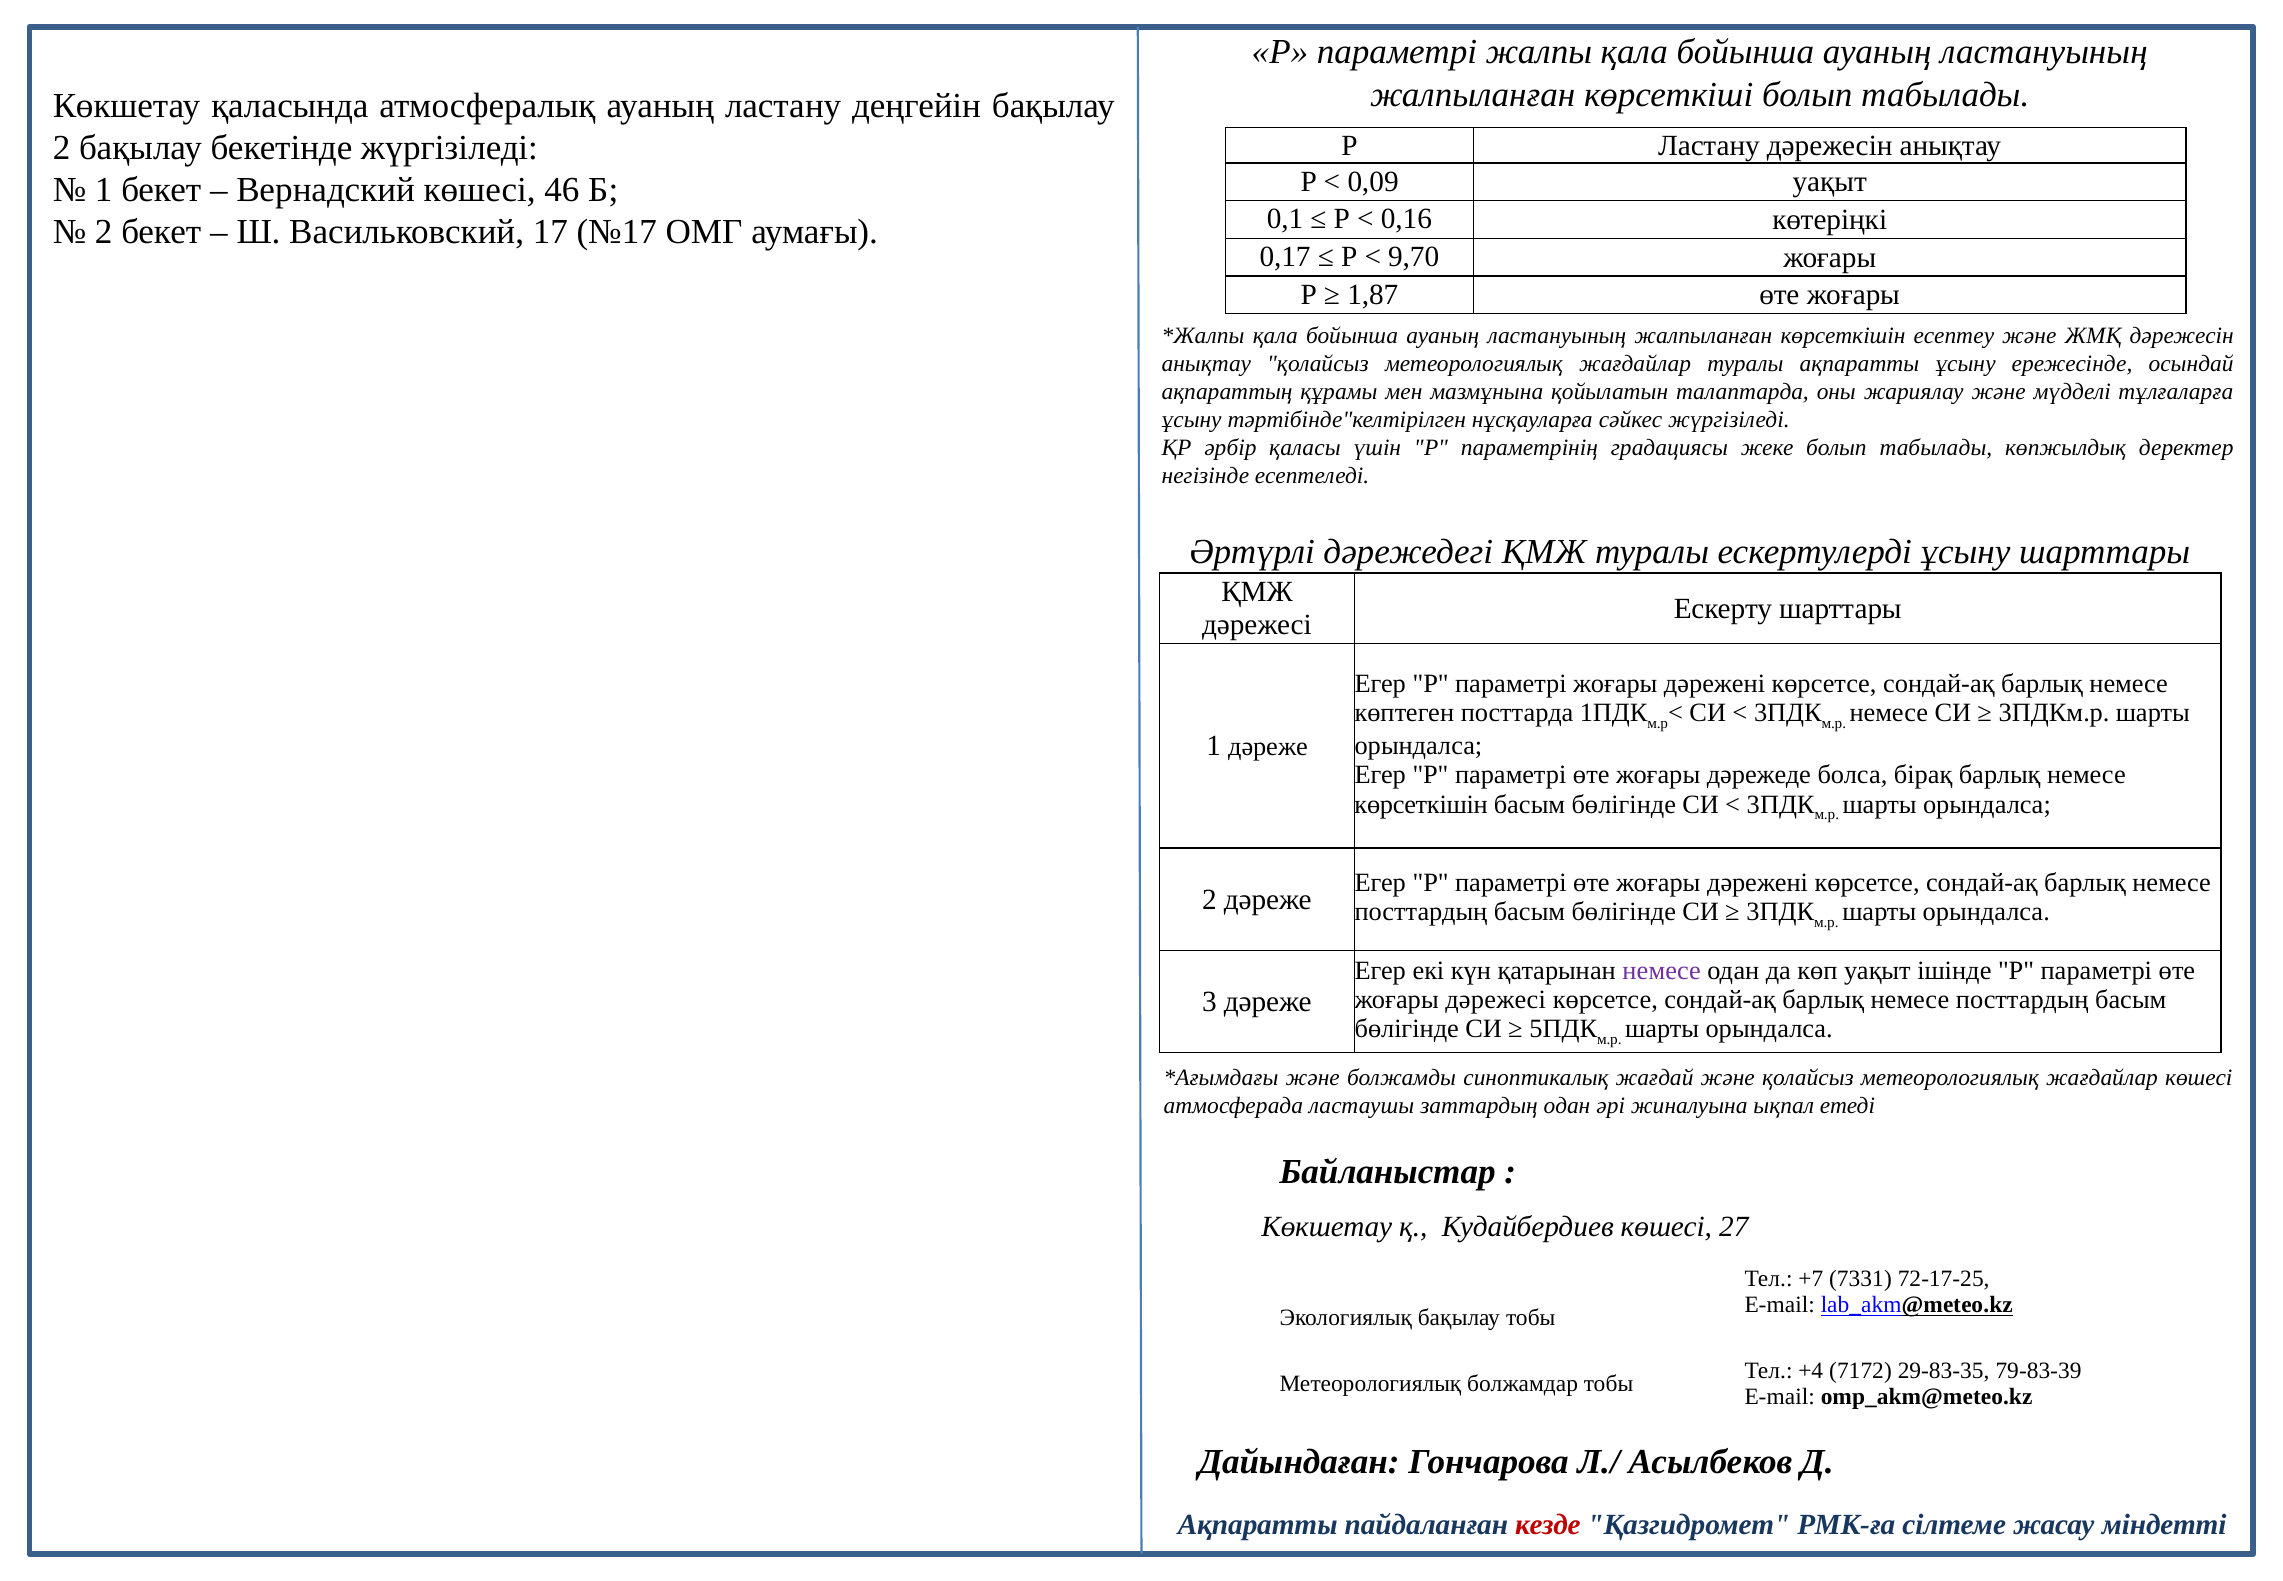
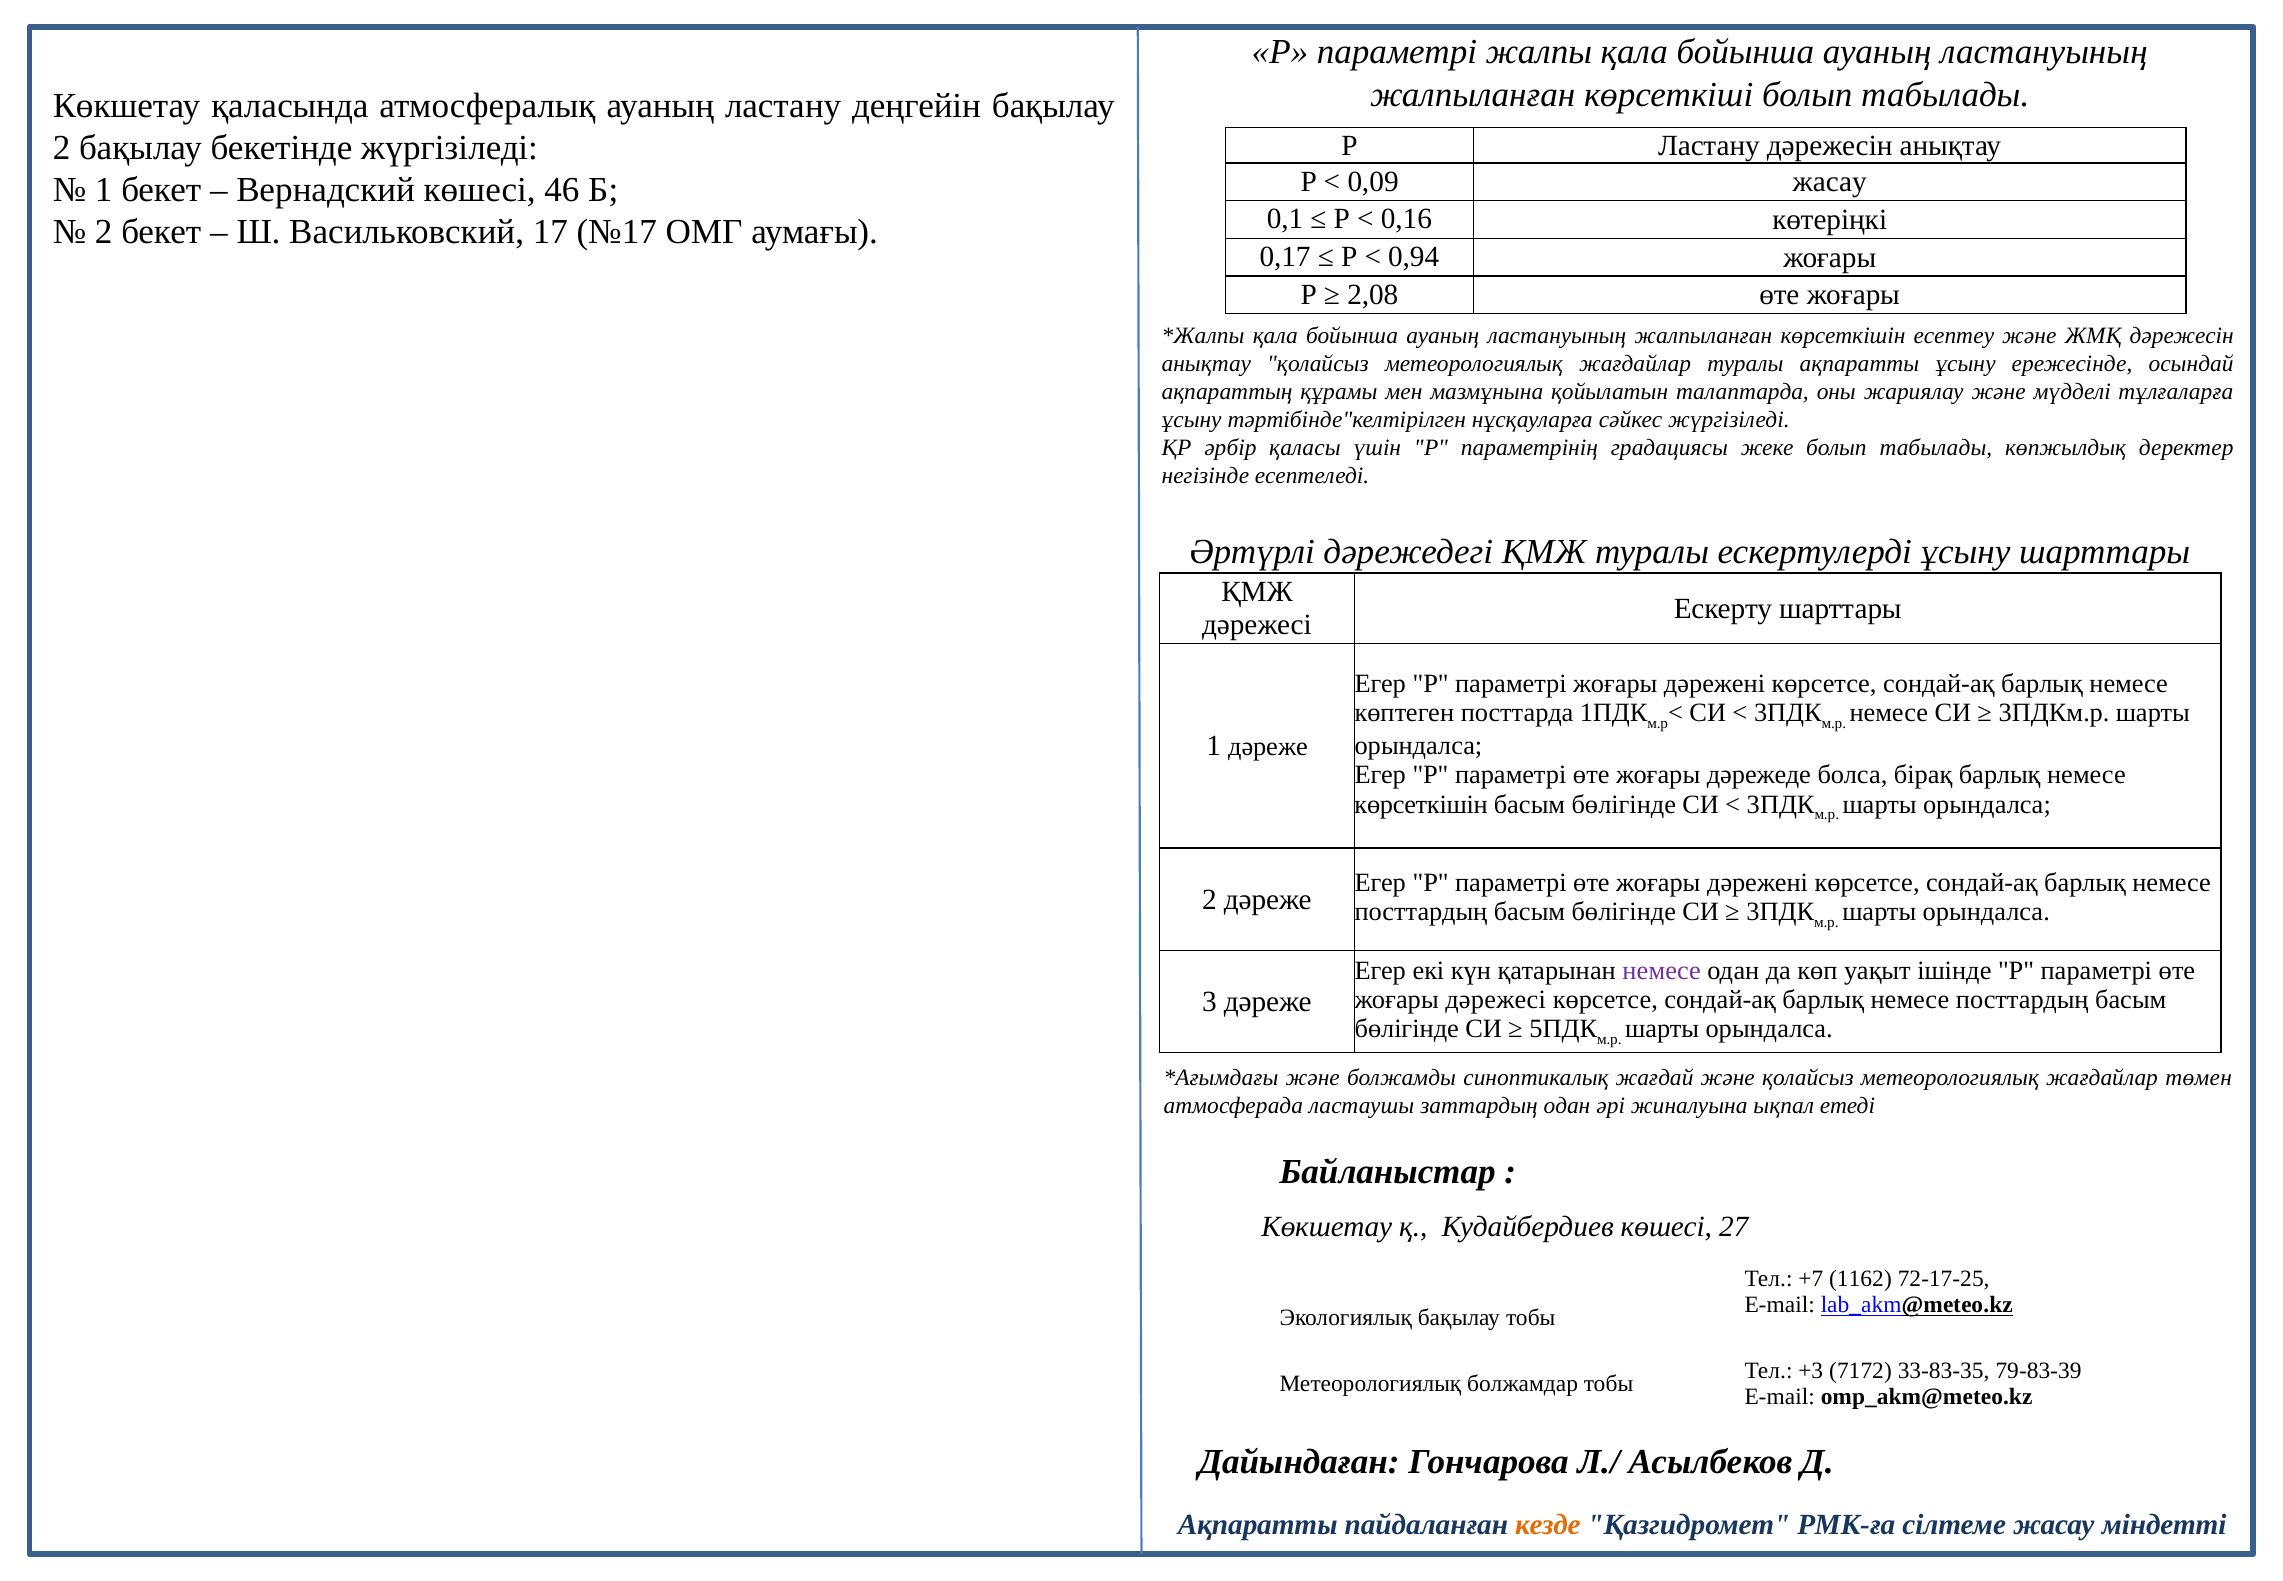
0,09 уақыт: уақыт -> жасау (1830, 182)
9,70: 9,70 -> 0,94 (1414, 257)
1,87: 1,87 -> 2,08 (1373, 295)
жағдайлар көшесі: көшесі -> төмен (2199, 1077)
7331: 7331 -> 1162 (1860, 1279)
+4: +4 -> +3 (1811, 1370)
29-83-35: 29-83-35 -> 33-83-35 (1944, 1370)
кезде colour: red -> orange (1548, 1525)
